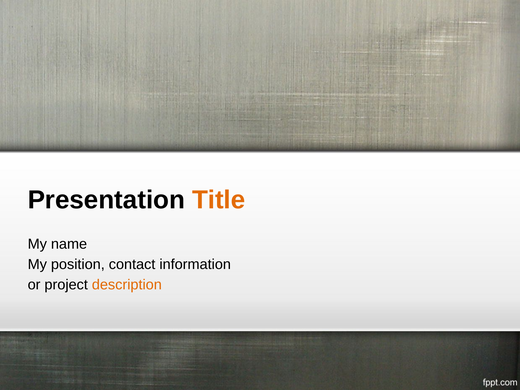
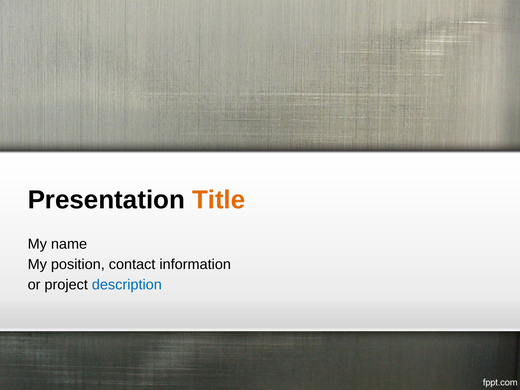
description colour: orange -> blue (127, 285)
